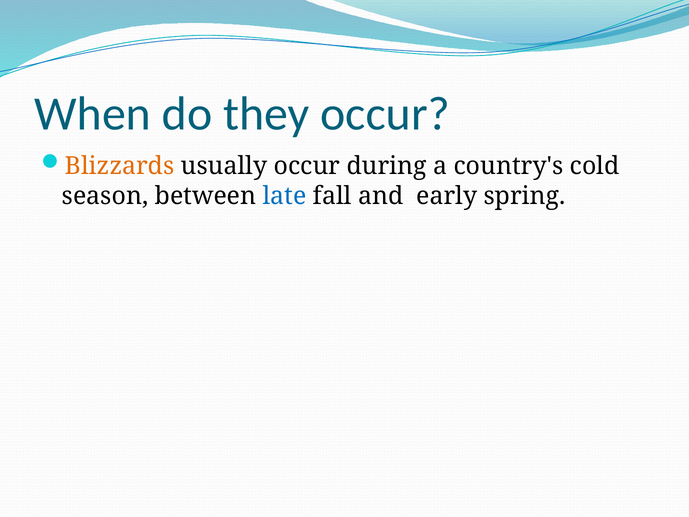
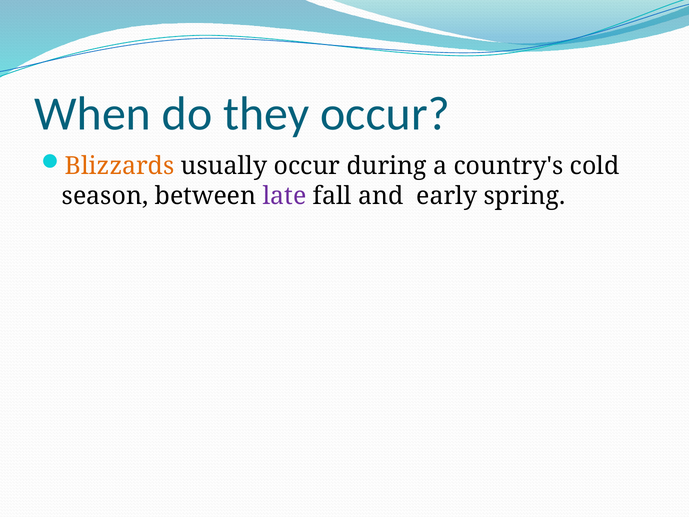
late colour: blue -> purple (285, 196)
